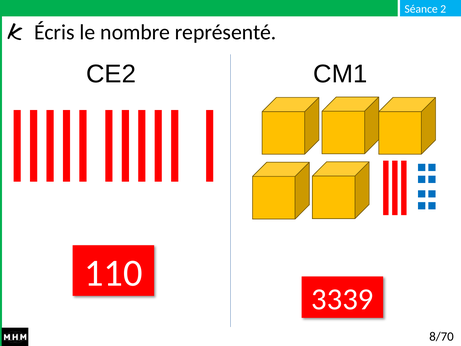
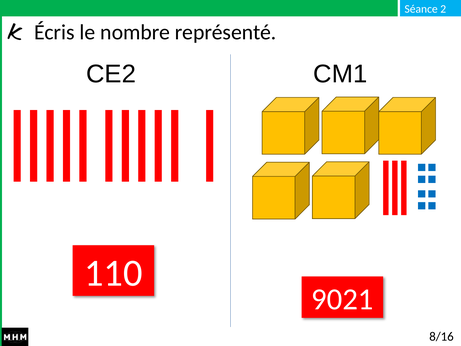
3339: 3339 -> 9021 (342, 299)
8/70: 8/70 -> 8/16 (442, 336)
